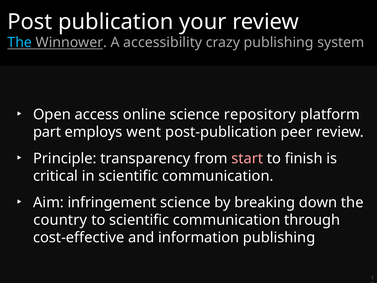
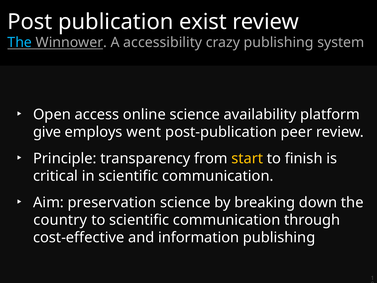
your: your -> exist (203, 22)
repository: repository -> availability (260, 114)
part: part -> give (47, 132)
start colour: pink -> yellow (247, 158)
infringement: infringement -> preservation (112, 202)
